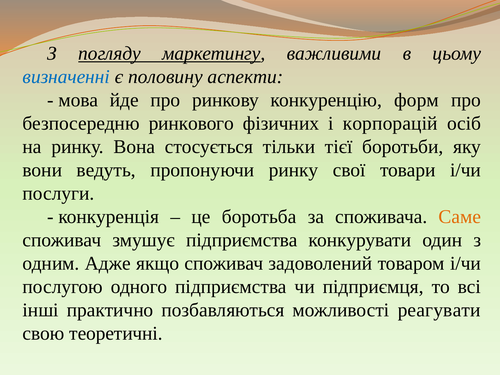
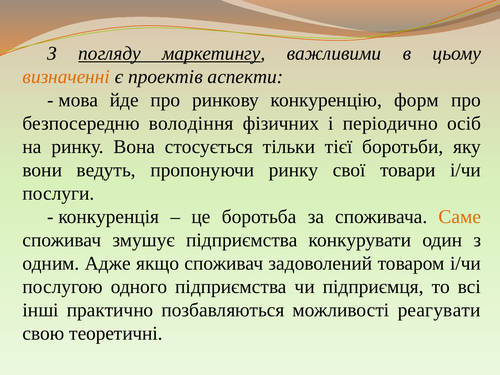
визначенні colour: blue -> orange (66, 77)
половину: половину -> проектів (165, 77)
ринкового: ринкового -> володіння (191, 123)
корпорацій: корпорацій -> періодично (390, 123)
